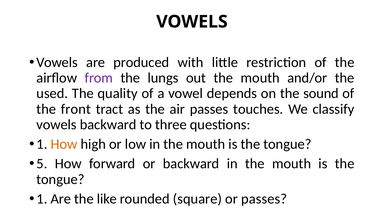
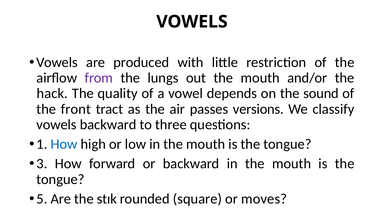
used: used -> hack (52, 93)
touches: touches -> versions (258, 109)
How colour: orange -> blue (64, 144)
5: 5 -> 3 (42, 164)
1: 1 -> 5 (42, 199)
like: like -> stɪk (107, 199)
or passes: passes -> moves (264, 199)
